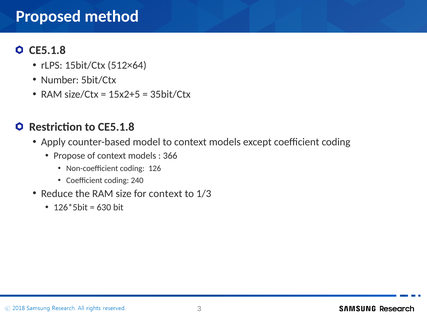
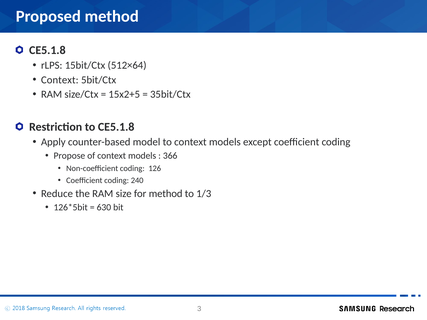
Number: Number -> Context (60, 80)
for context: context -> method (166, 194)
